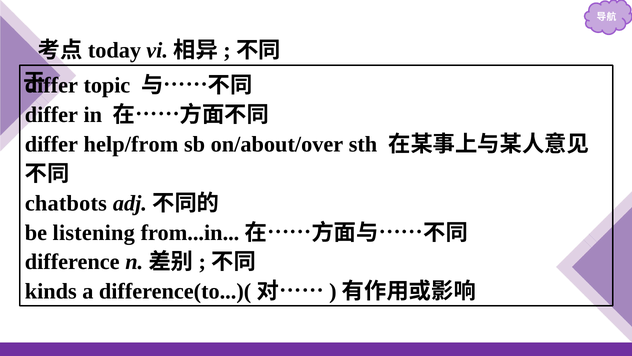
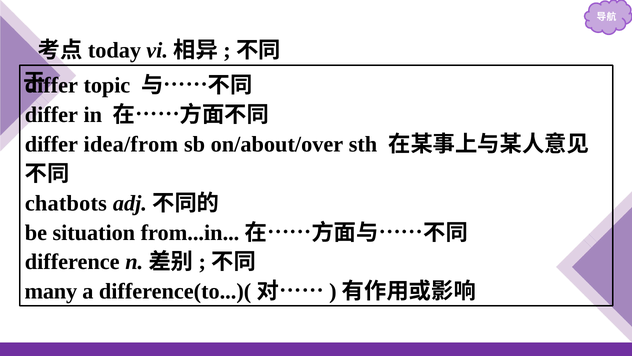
help/from: help/from -> idea/from (131, 144)
listening: listening -> situation (94, 232)
kinds: kinds -> many (51, 291)
